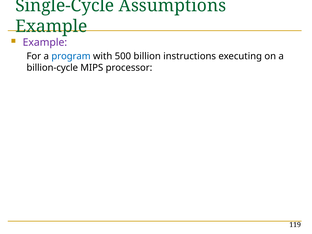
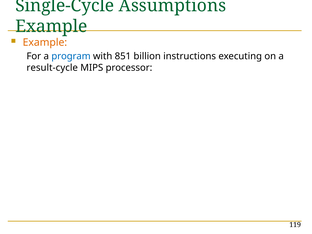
Example colour: purple -> orange (45, 43)
500: 500 -> 851 (123, 56)
billion-cycle: billion-cycle -> result-cycle (52, 68)
